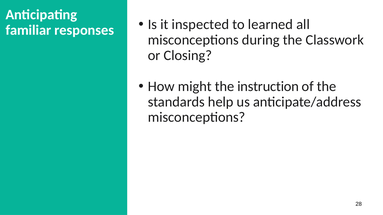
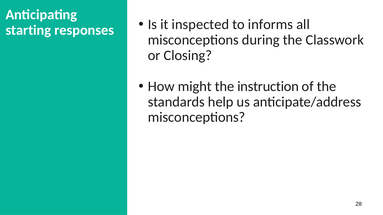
learned: learned -> informs (271, 24)
familiar: familiar -> starting (28, 30)
